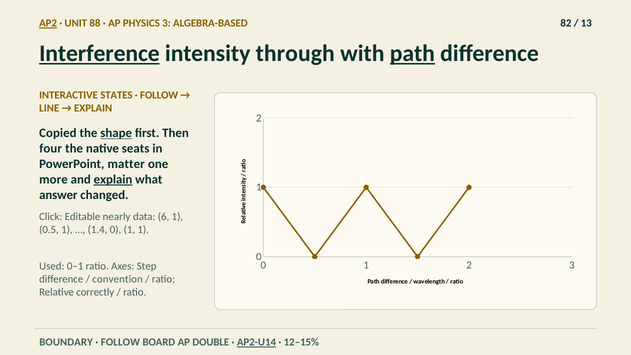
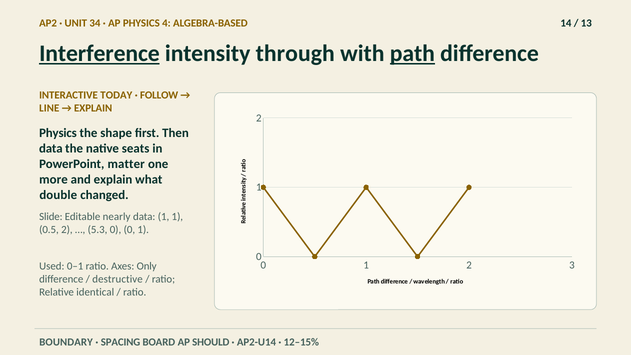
AP2 underline: present -> none (48, 23)
88: 88 -> 34 (95, 23)
PHYSICS 3: 3 -> 4 (166, 23)
82: 82 -> 14 (566, 23)
STATES: STATES -> TODAY (116, 95)
Copied: Copied -> Physics (58, 133)
shape underline: present -> none (116, 133)
four: four -> data (51, 149)
explain underline: present -> none (113, 179)
answer: answer -> double (58, 195)
Click: Click -> Slide (51, 217)
data 6: 6 -> 1 (163, 217)
0.5 1: 1 -> 2 (67, 230)
1.4: 1.4 -> 5.3 (98, 230)
1: 1 -> 0 (129, 230)
Step: Step -> Only (147, 266)
convention: convention -> destructive (118, 279)
correctly: correctly -> identical (95, 292)
FOLLOW: FOLLOW -> SPACING (121, 342)
DOUBLE: DOUBLE -> SHOULD (211, 342)
AP2-U14 underline: present -> none (256, 342)
